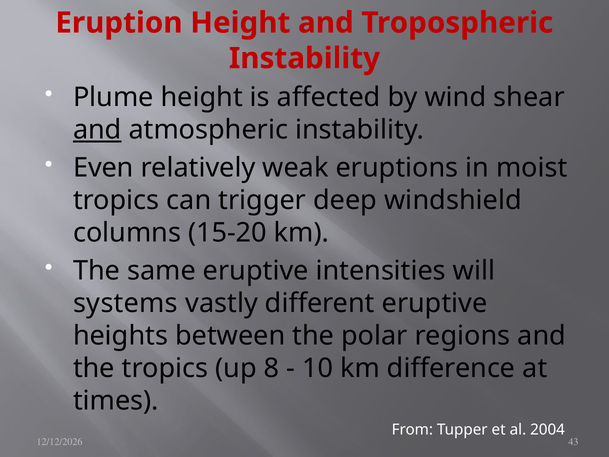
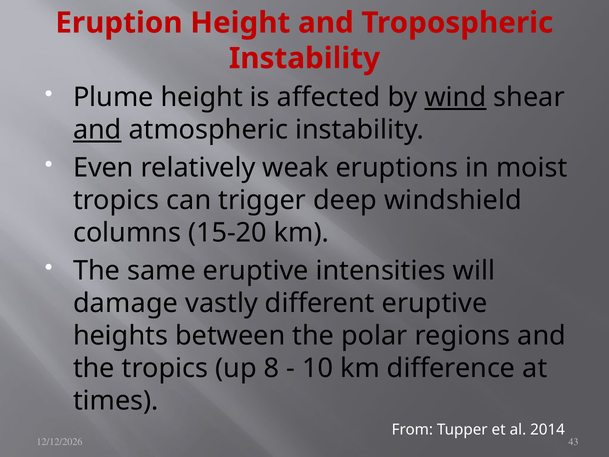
wind underline: none -> present (455, 97)
systems: systems -> damage (126, 303)
2004: 2004 -> 2014 (548, 429)
